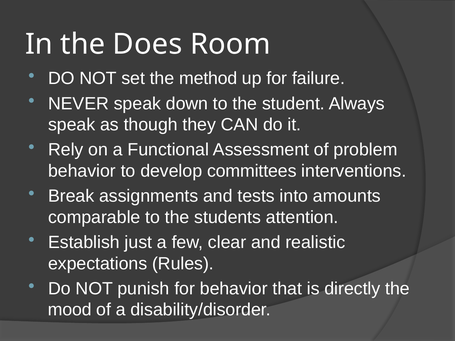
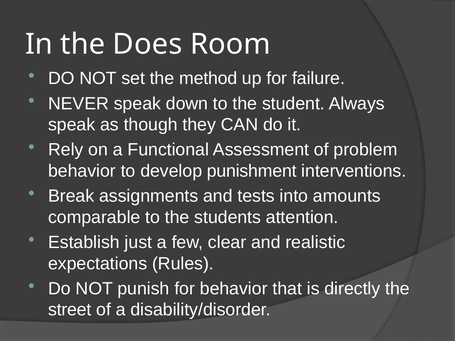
committees: committees -> punishment (252, 171)
mood: mood -> street (70, 310)
